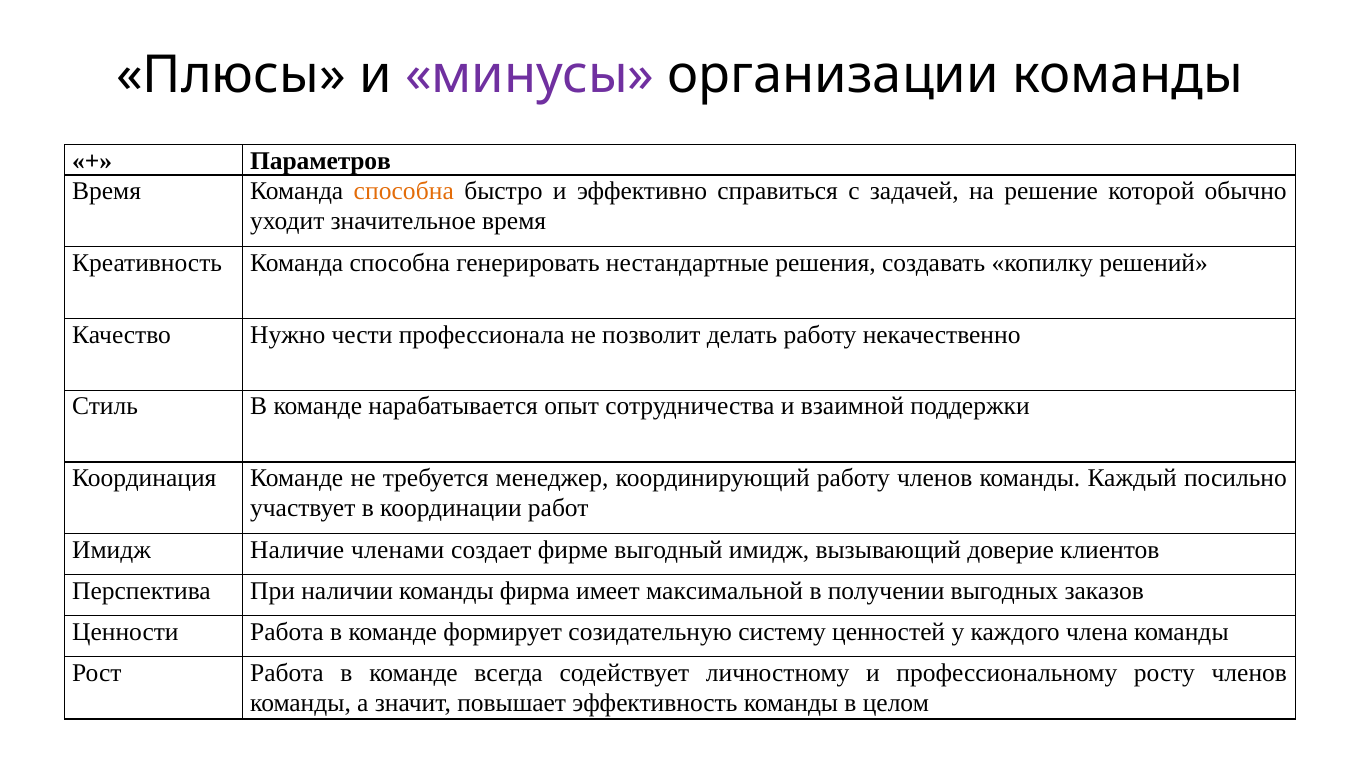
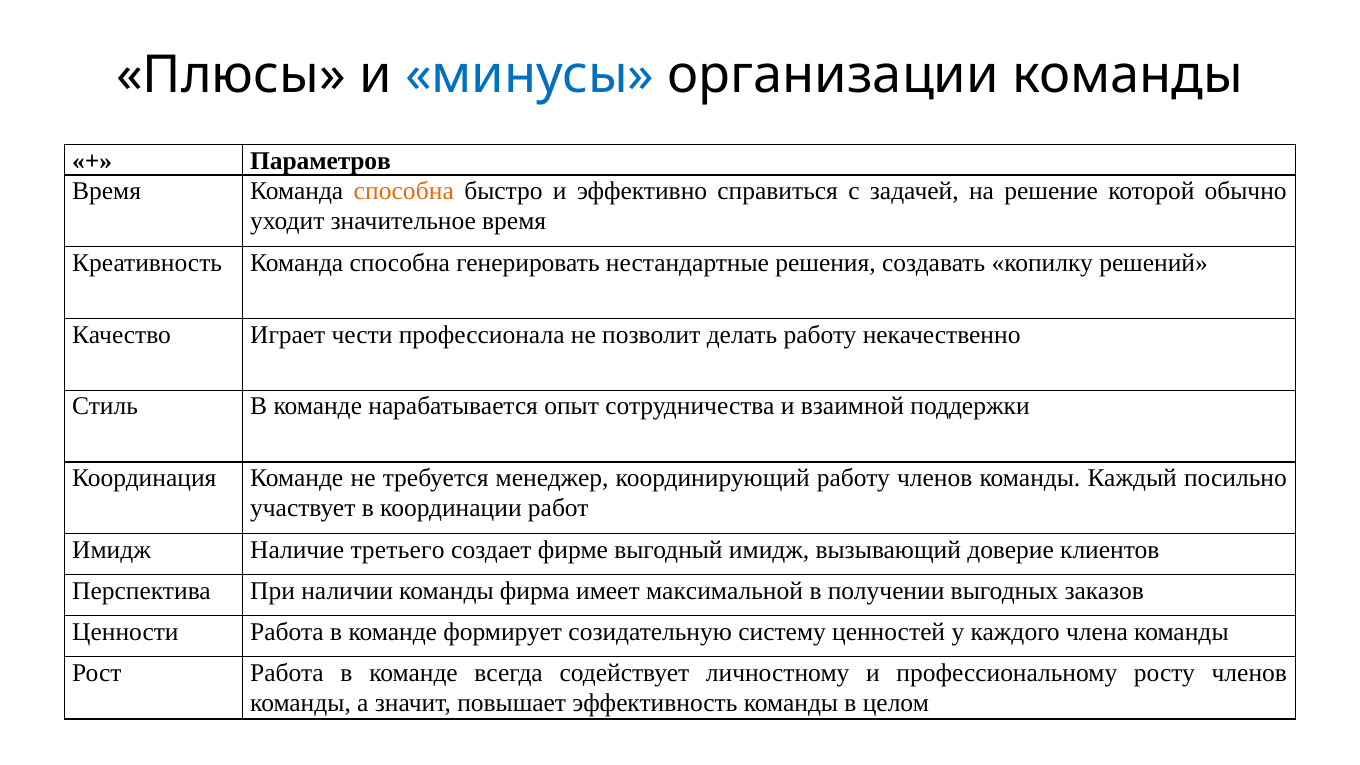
минусы colour: purple -> blue (530, 75)
Нужно: Нужно -> Играет (288, 335)
членами: членами -> третьего (398, 550)
